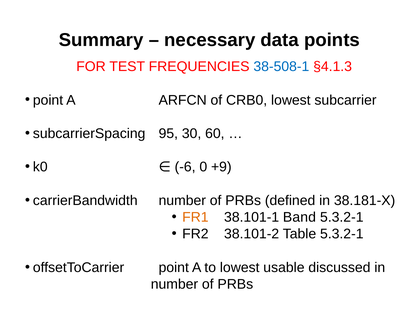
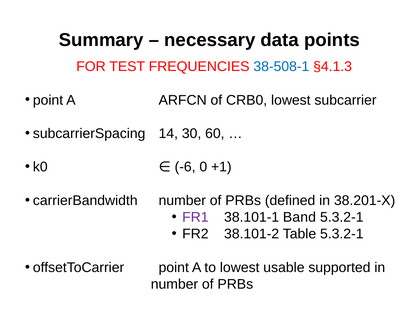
95: 95 -> 14 (168, 134)
+9: +9 -> +1 (221, 167)
38.181-X: 38.181-X -> 38.201-X (365, 201)
FR1 colour: orange -> purple (195, 217)
discussed: discussed -> supported (339, 268)
